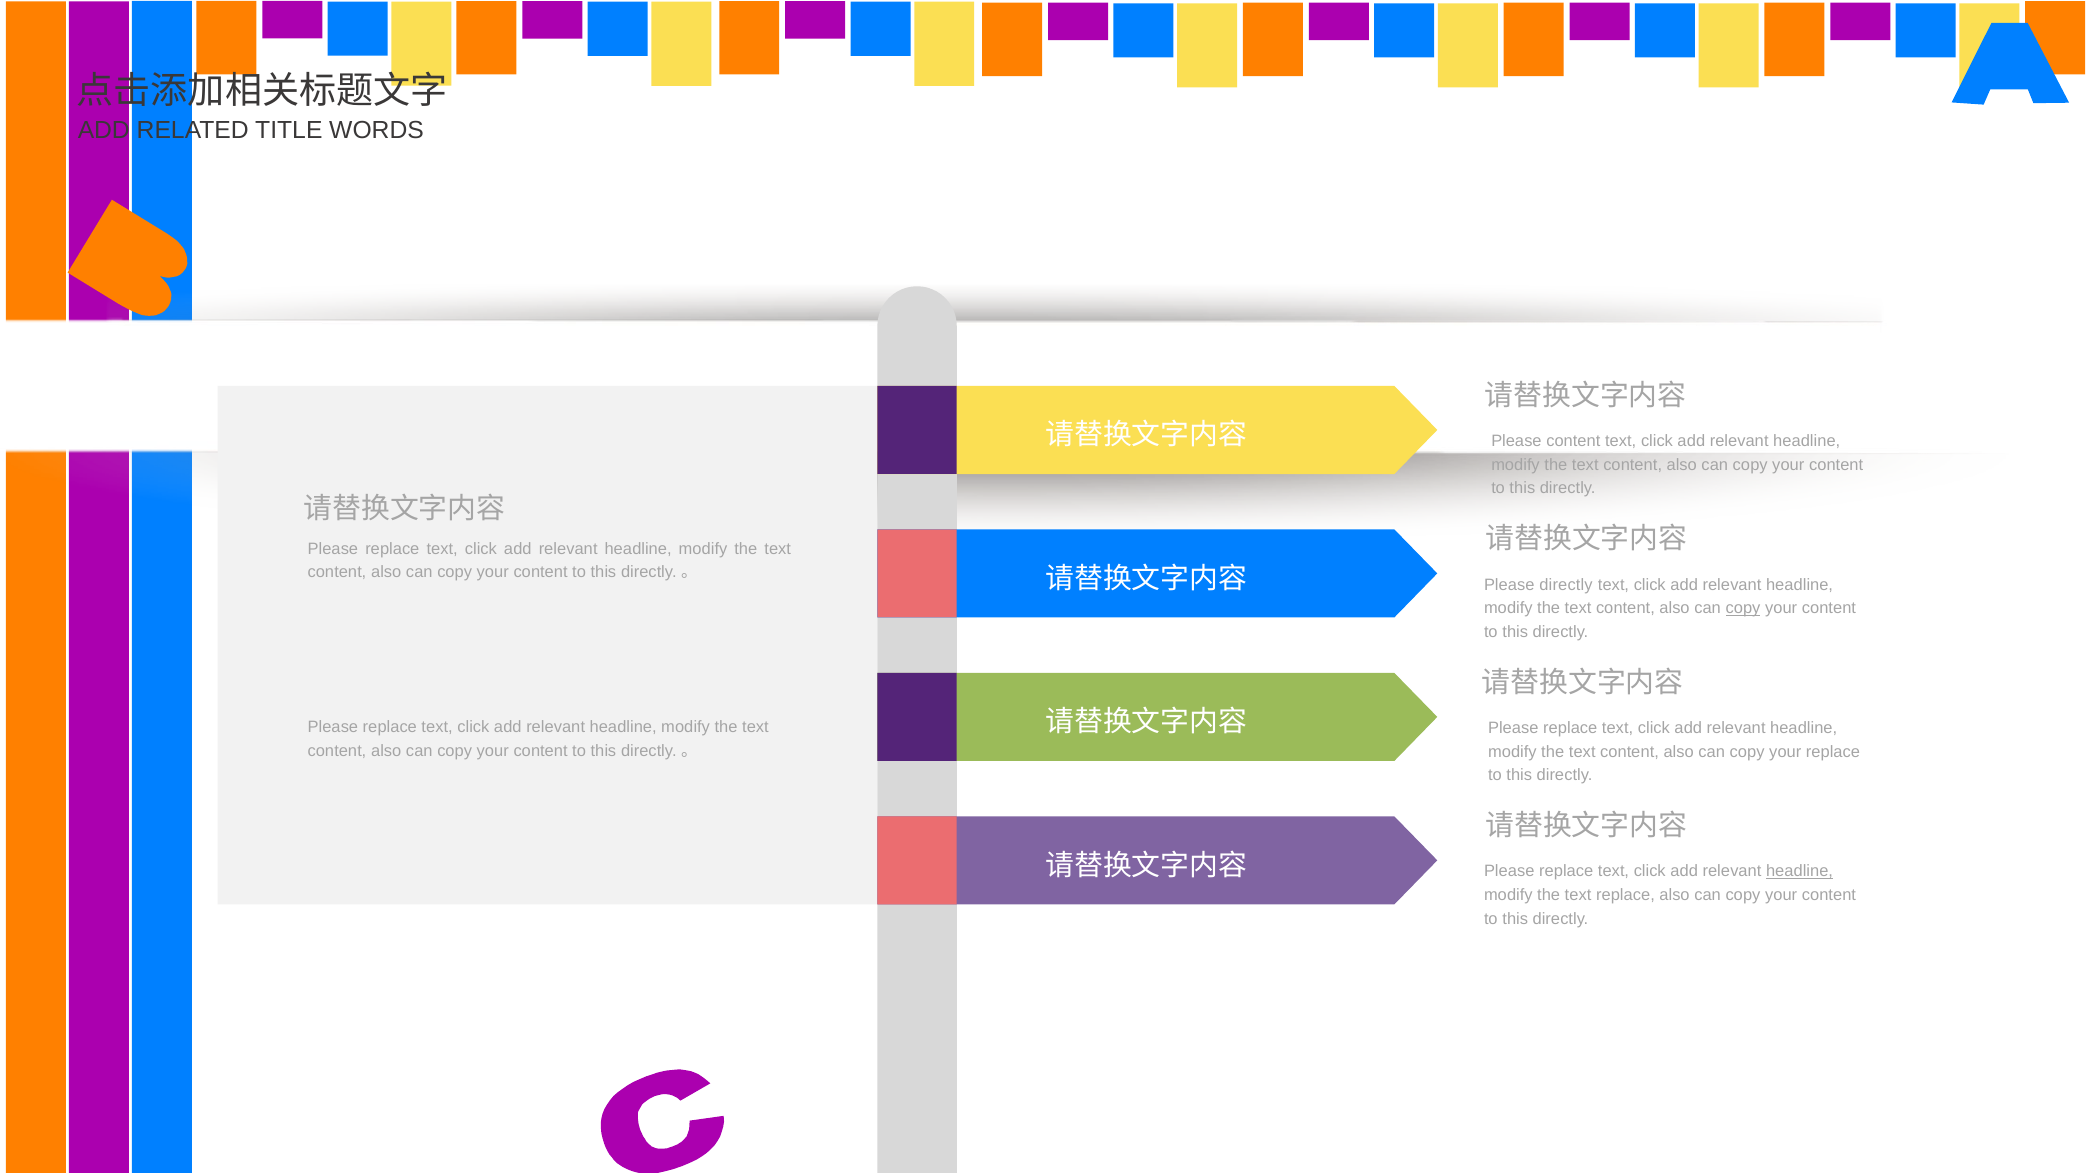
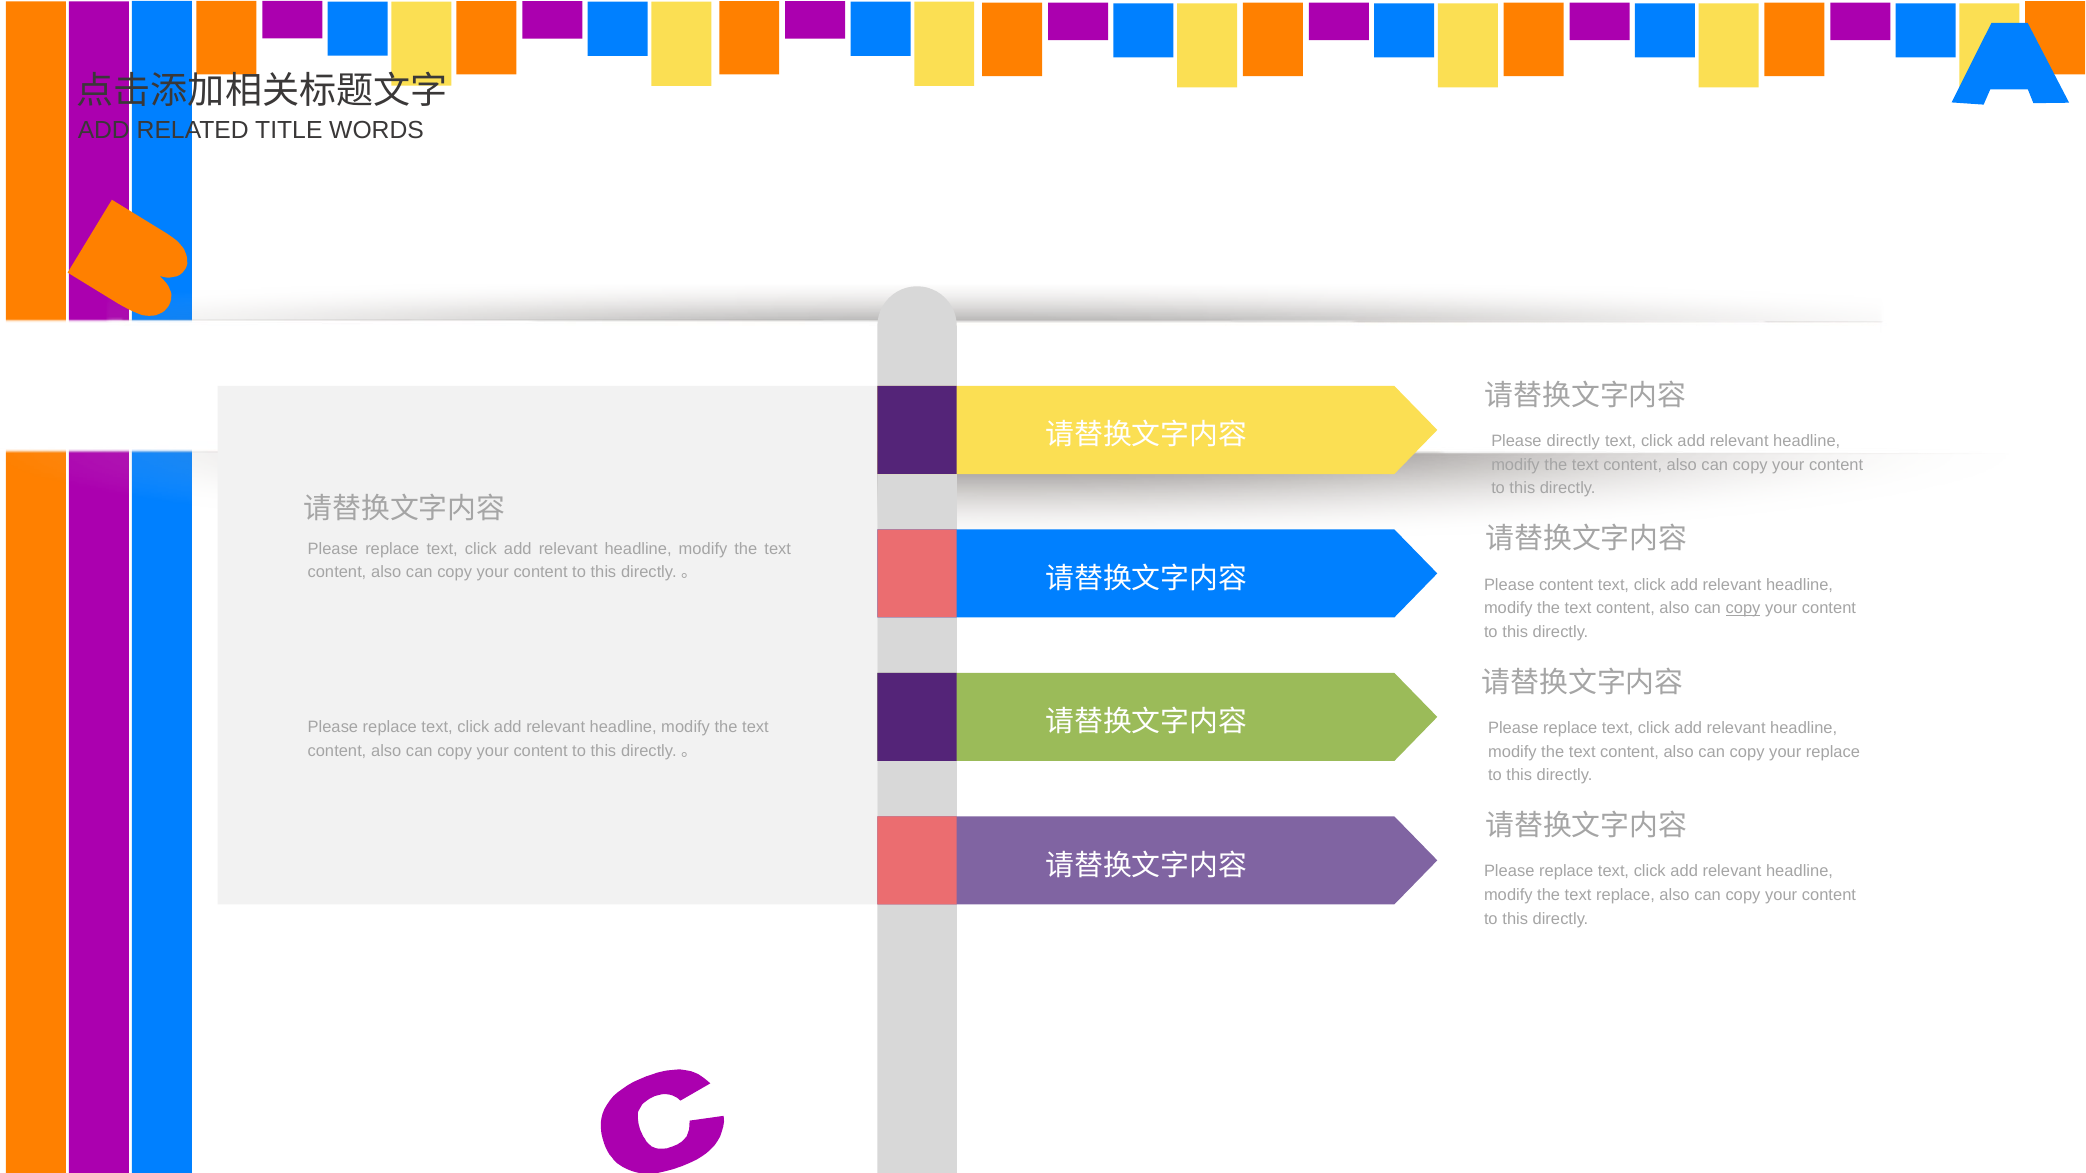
Please content: content -> directly (1573, 441)
Please directly: directly -> content (1566, 585)
headline underline: present -> none (1800, 872)
